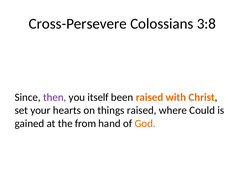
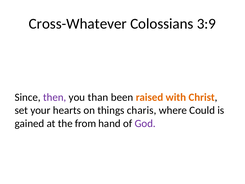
Cross-Persevere: Cross-Persevere -> Cross-Whatever (78, 24)
3:8: 3:8 -> 3:9 (206, 24)
itself: itself -> than (98, 97)
things raised: raised -> charis (142, 110)
God colour: orange -> purple (145, 123)
